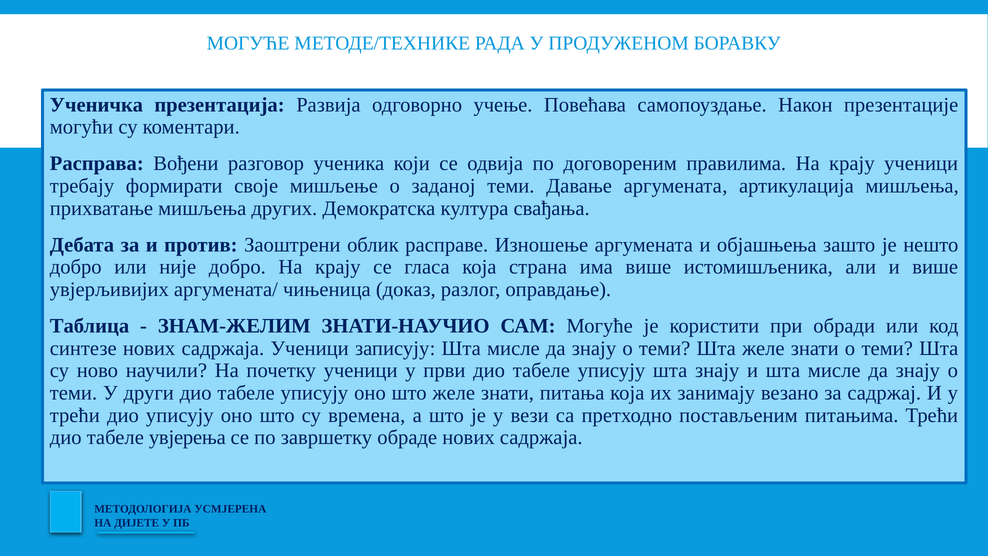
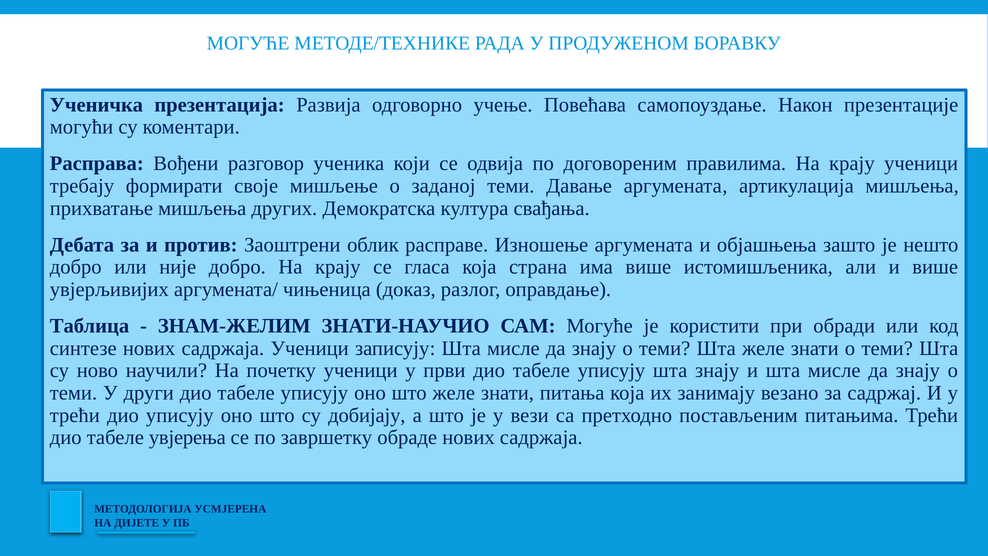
времена: времена -> добијају (367, 415)
